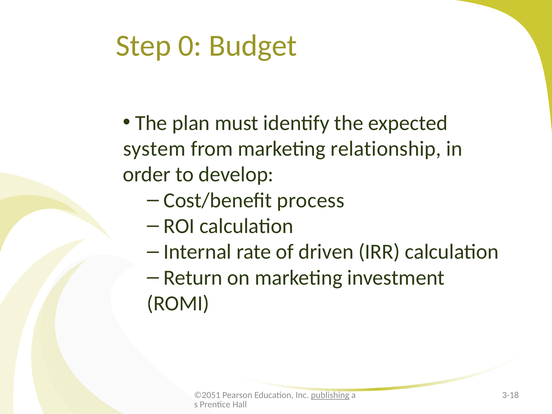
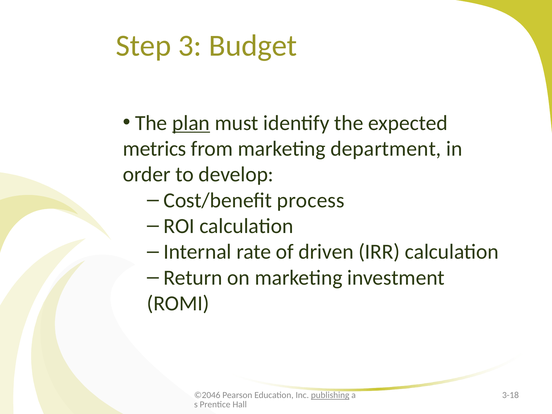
0: 0 -> 3 (190, 46)
plan underline: none -> present (191, 123)
system: system -> metrics (155, 149)
relationship: relationship -> department (386, 149)
©2051: ©2051 -> ©2046 (207, 395)
